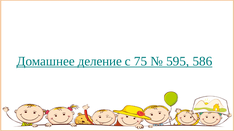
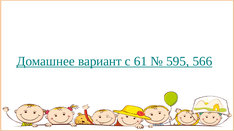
деление: деление -> вариант (100, 62)
75: 75 -> 61 (141, 62)
586: 586 -> 566 (202, 62)
